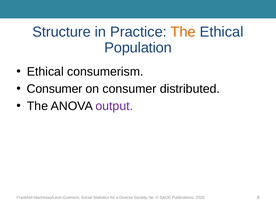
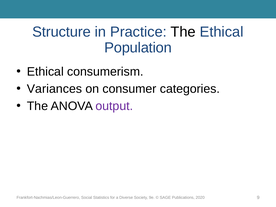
The colour: orange -> black (183, 32)
Consumer: Consumer -> Variances (54, 89)
distributed: distributed -> categories (190, 89)
